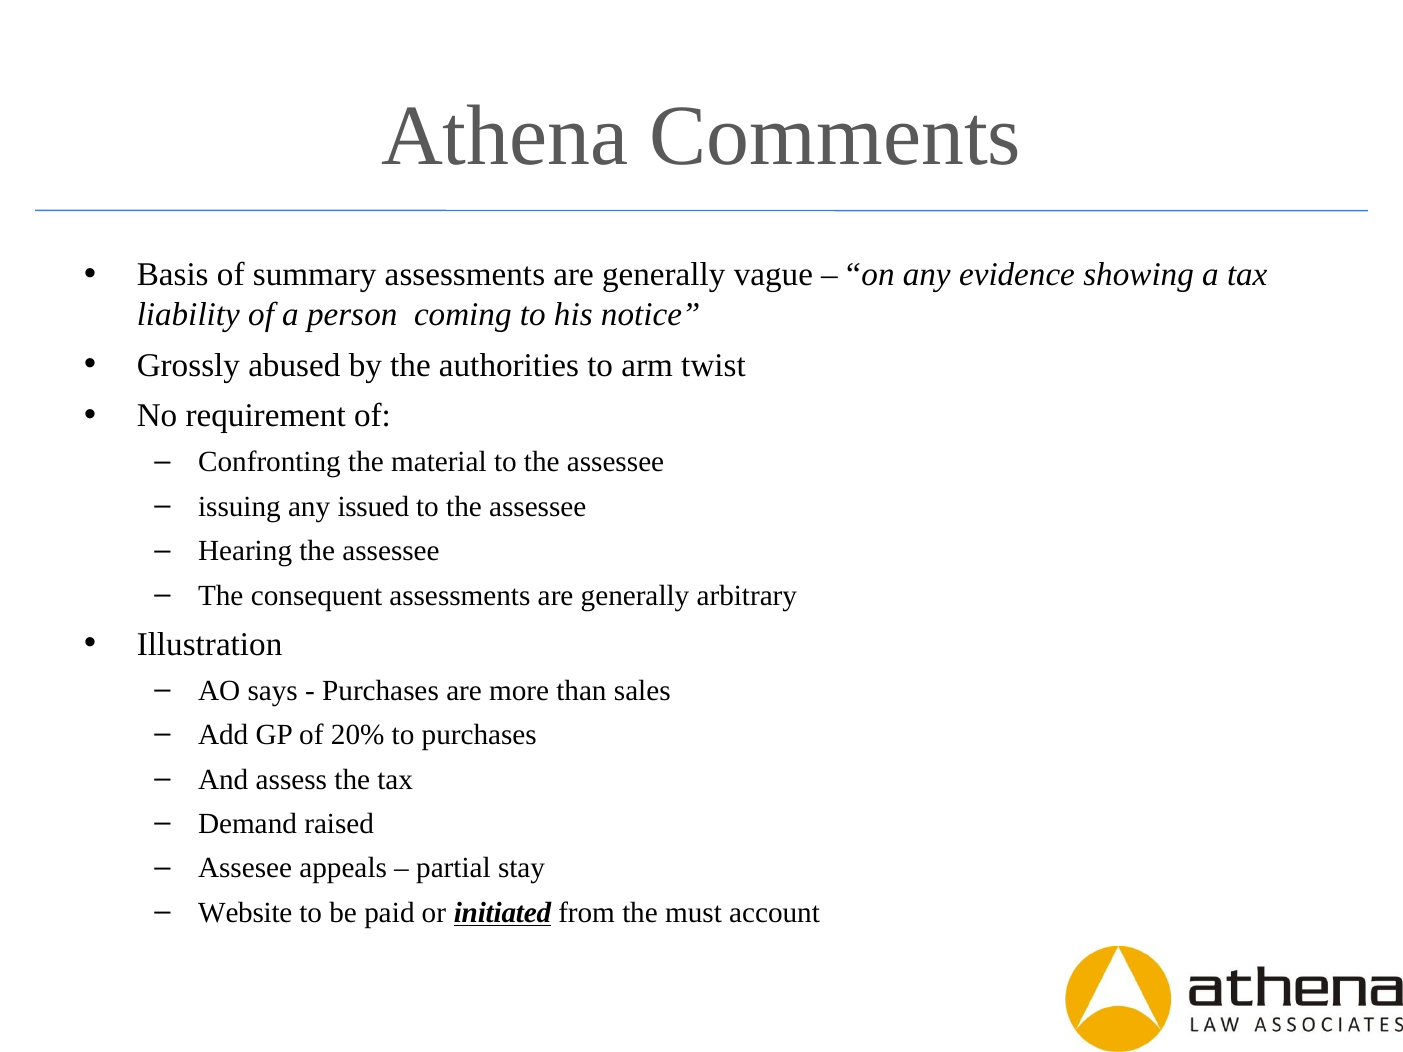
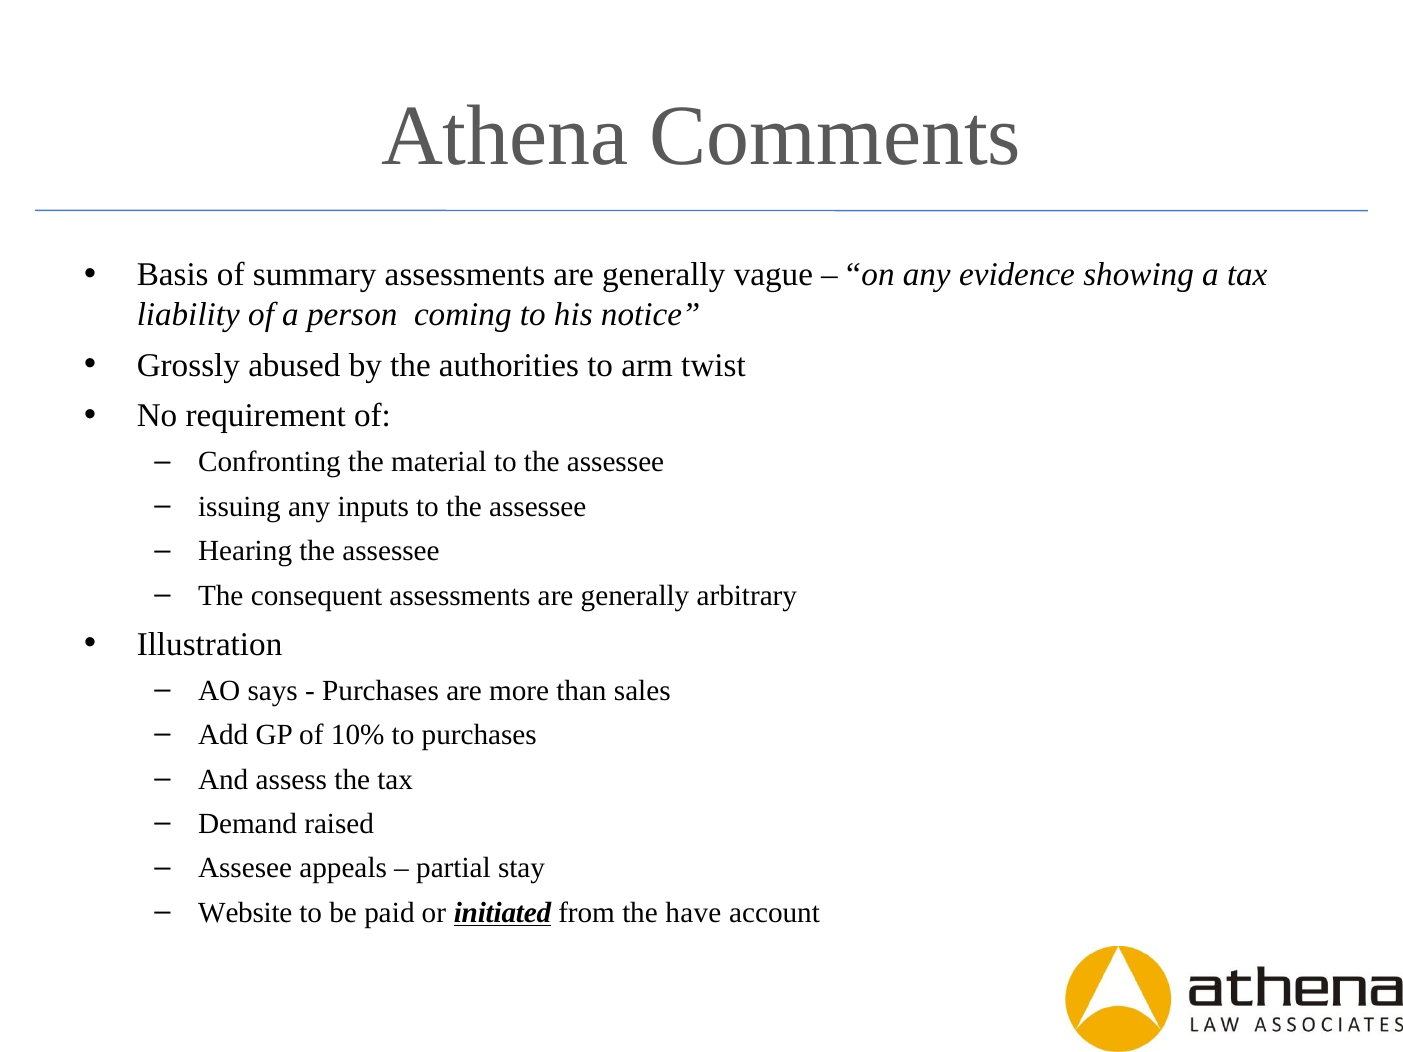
issued: issued -> inputs (373, 507)
20%: 20% -> 10% (358, 735)
must: must -> have (693, 913)
